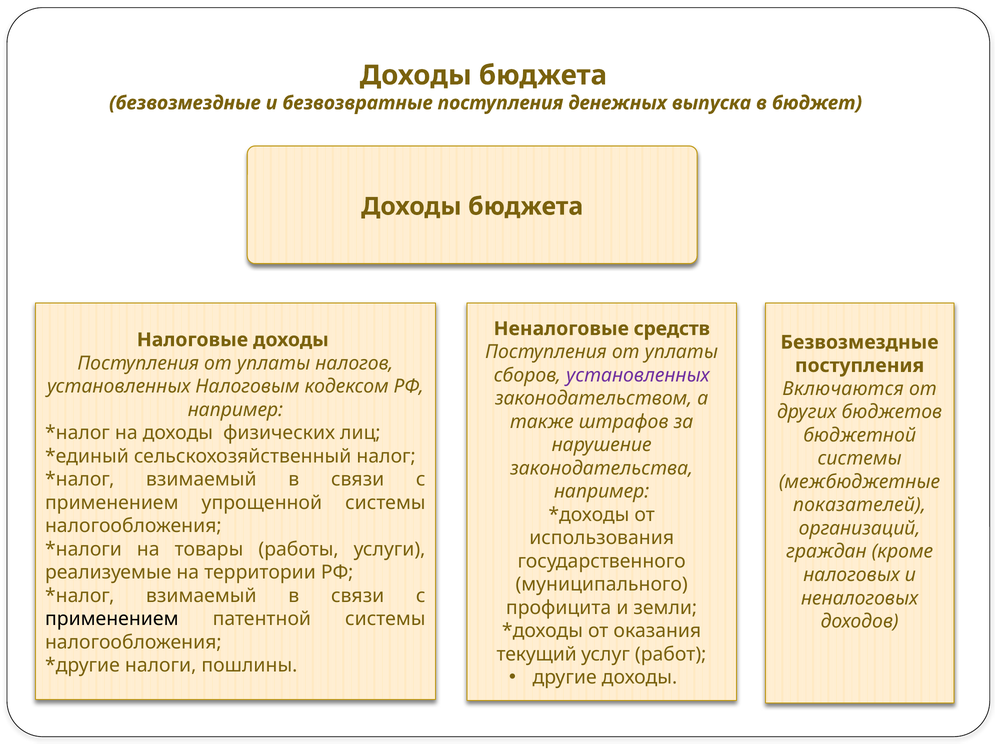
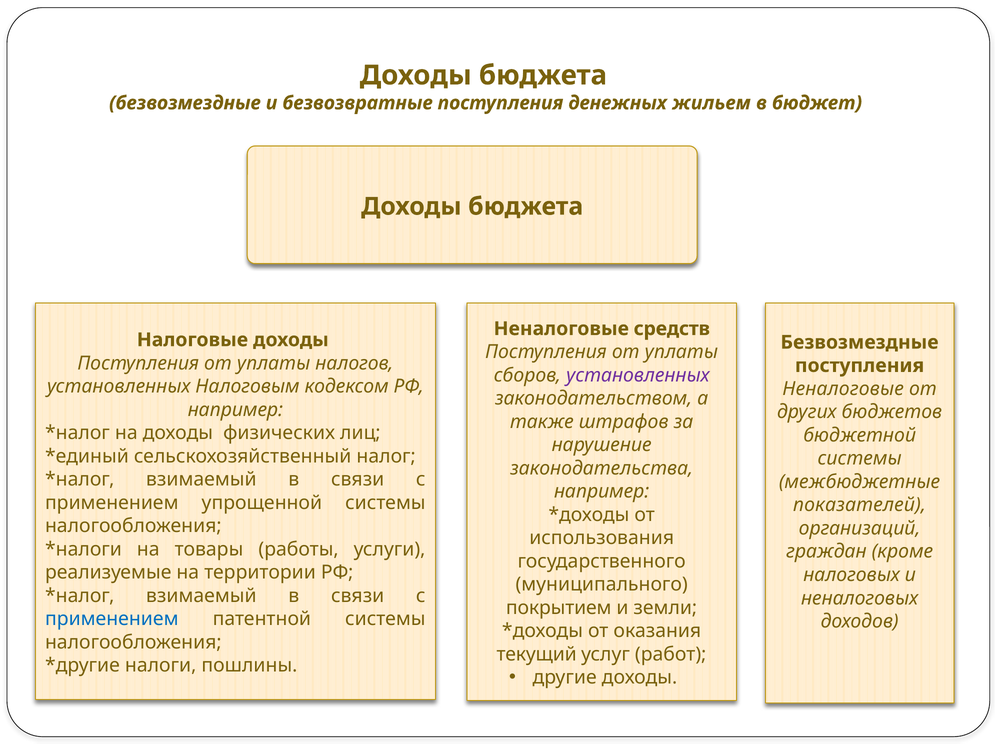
выпуска: выпуска -> жильем (711, 103)
Включаются: Включаются -> Неналоговые (843, 389)
профицита: профицита -> покрытием (559, 608)
применением colour: black -> blue (112, 620)
